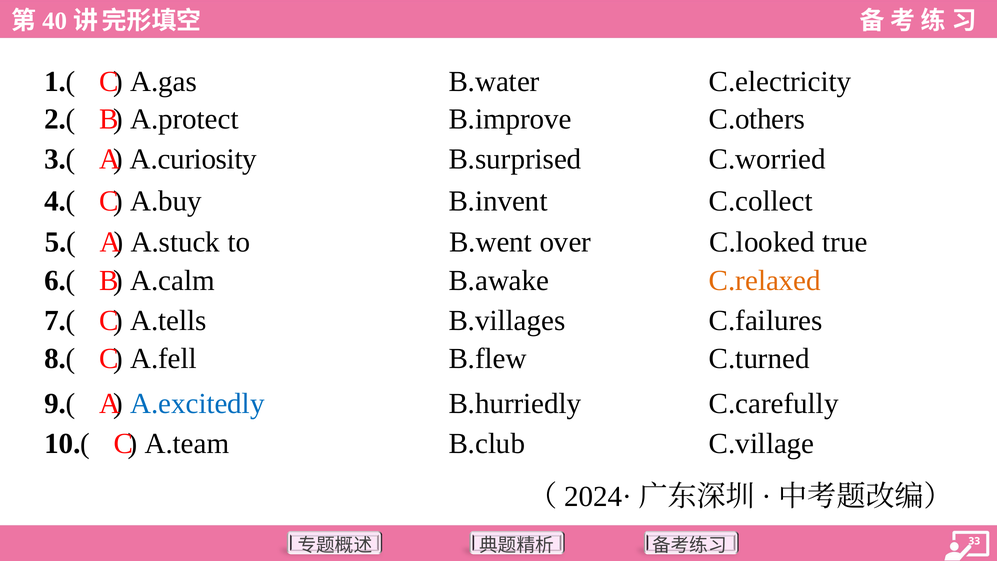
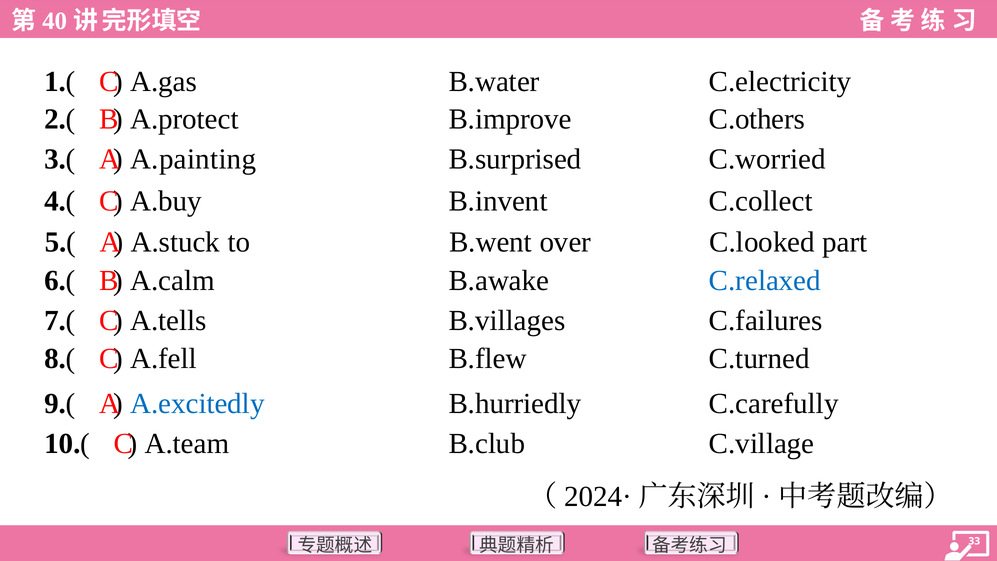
A.curiosity: A.curiosity -> A.painting (193, 159)
true: true -> part (845, 242)
C.relaxed colour: orange -> blue (765, 281)
